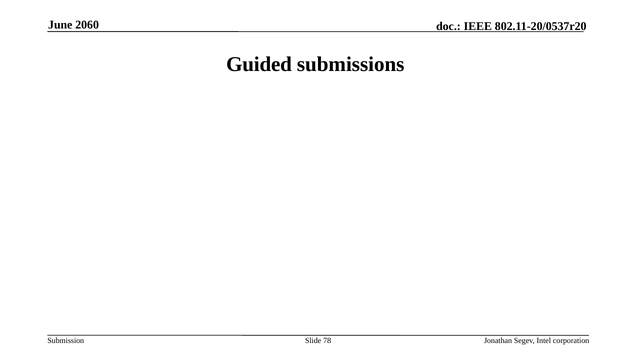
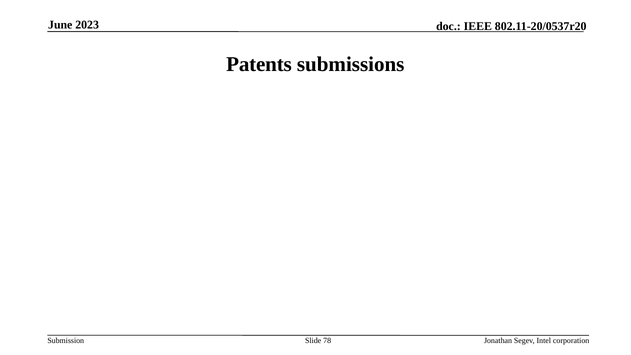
2060: 2060 -> 2023 (87, 25)
Guided: Guided -> Patents (259, 65)
